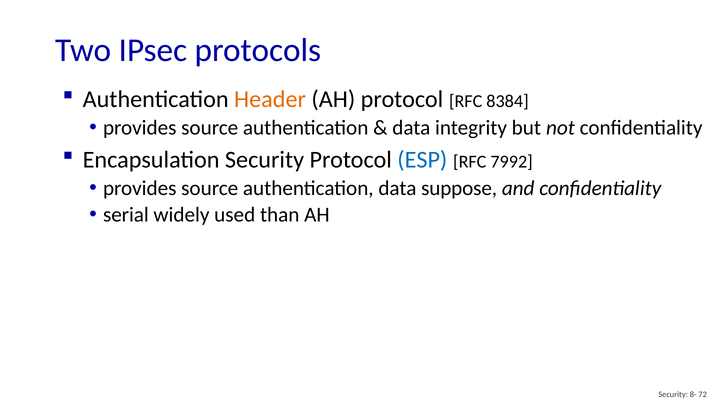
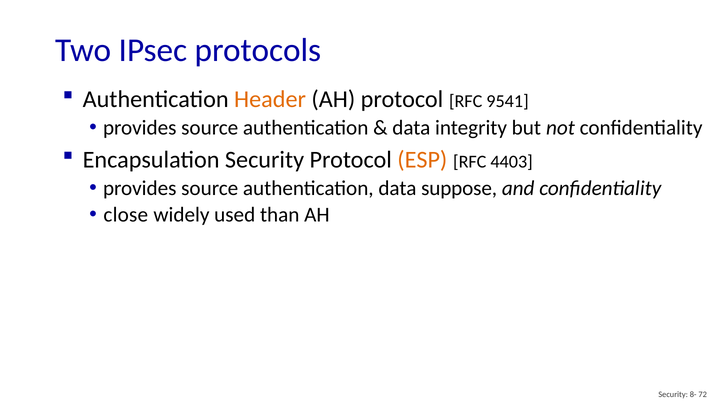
8384: 8384 -> 9541 (508, 102)
ESP colour: blue -> orange (422, 160)
7992: 7992 -> 4403 (512, 162)
serial: serial -> close (126, 215)
